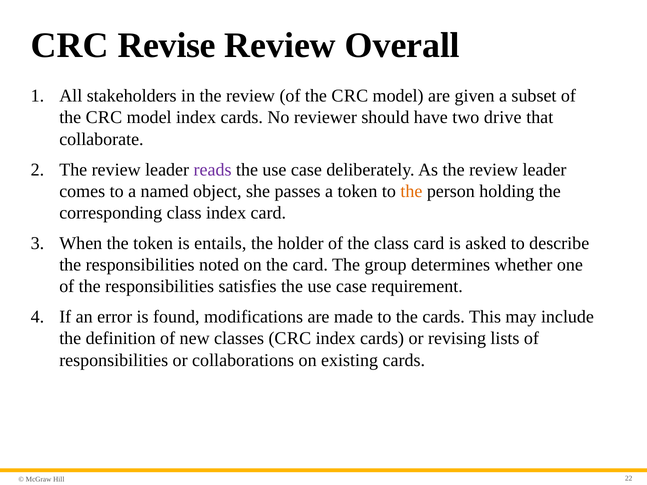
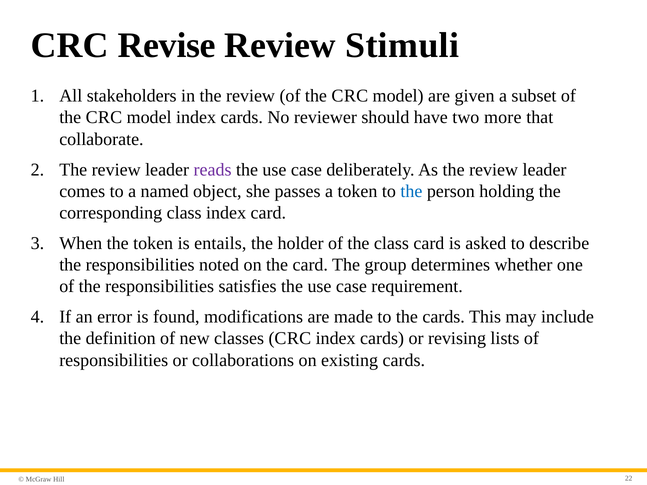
Overall: Overall -> Stimuli (402, 45)
drive: drive -> more (503, 118)
the colour: orange -> blue (411, 191)
